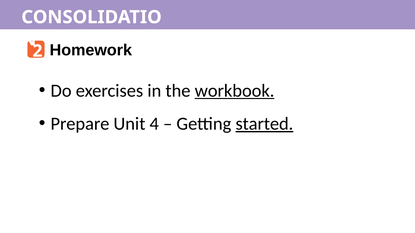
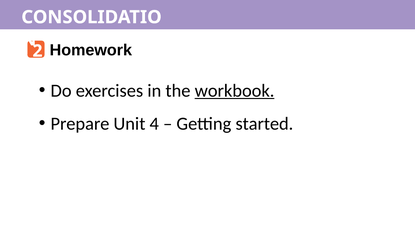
started underline: present -> none (264, 124)
